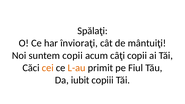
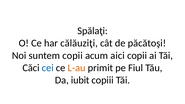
învioraţi: învioraţi -> călăuziţi (79, 43)
mântuiţi: mântuiţi -> păcătoşi (147, 43)
câţi: câţi -> aici (118, 56)
cei colour: orange -> blue (48, 68)
